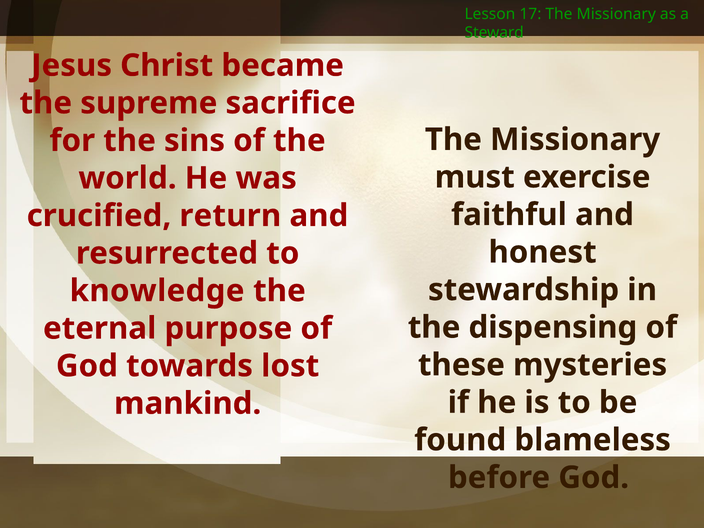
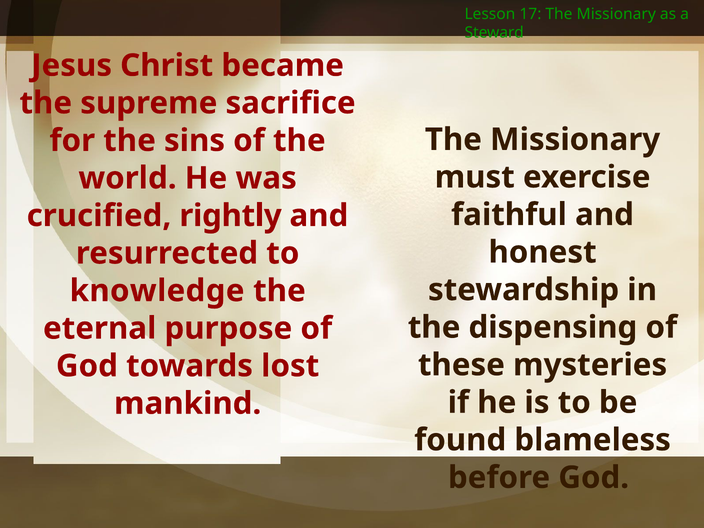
return: return -> rightly (231, 216)
